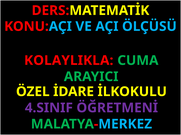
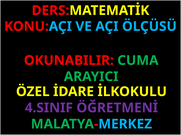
KOLAYLIKLA: KOLAYLIKLA -> OKUNABILIR (69, 61)
